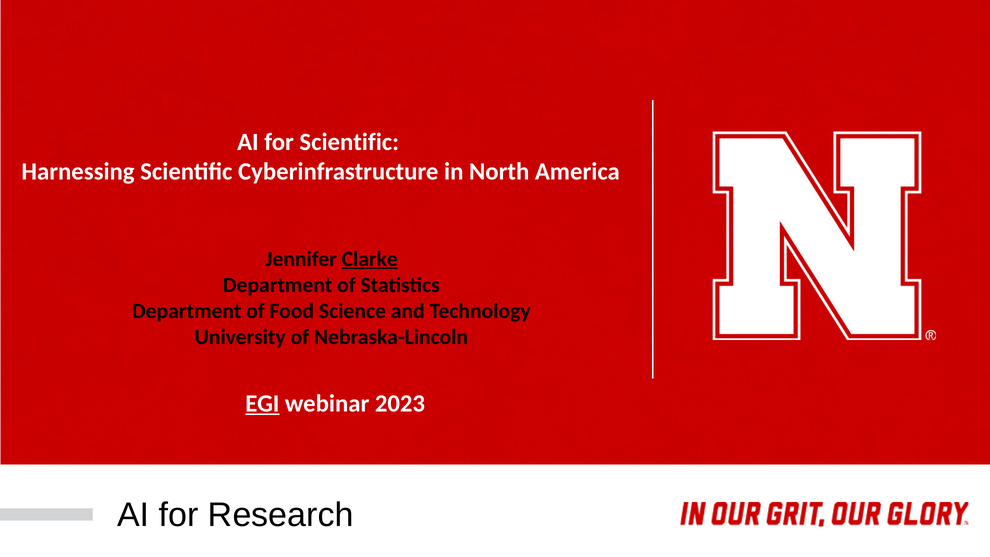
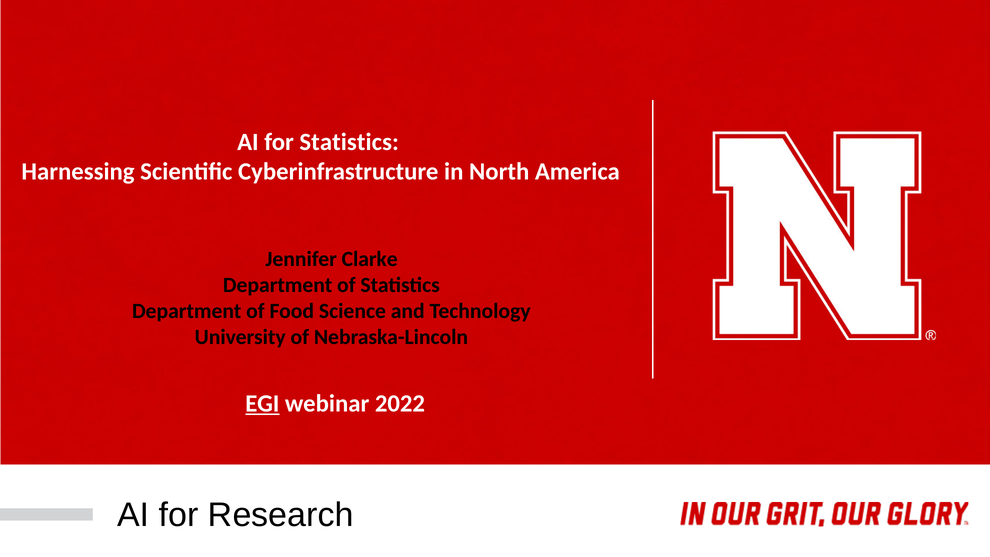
for Scientific: Scientific -> Statistics (349, 142)
Clarke underline: present -> none (370, 259)
2023: 2023 -> 2022 (400, 404)
